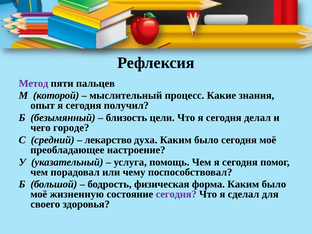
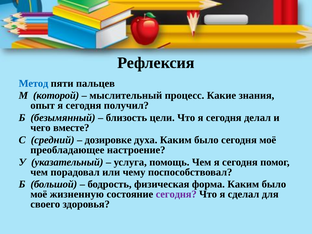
Метод colour: purple -> blue (33, 83)
городе: городе -> вместе (71, 128)
лекарство: лекарство -> дозировке (108, 140)
